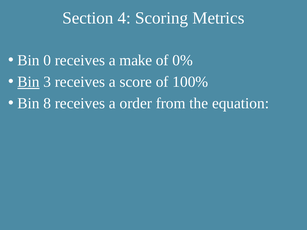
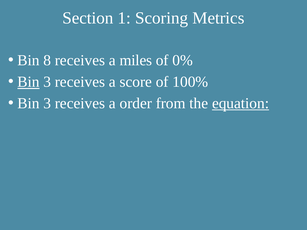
4: 4 -> 1 (124, 18)
0: 0 -> 8 (47, 60)
make: make -> miles (136, 60)
8: 8 -> 3 (47, 103)
equation underline: none -> present (241, 103)
